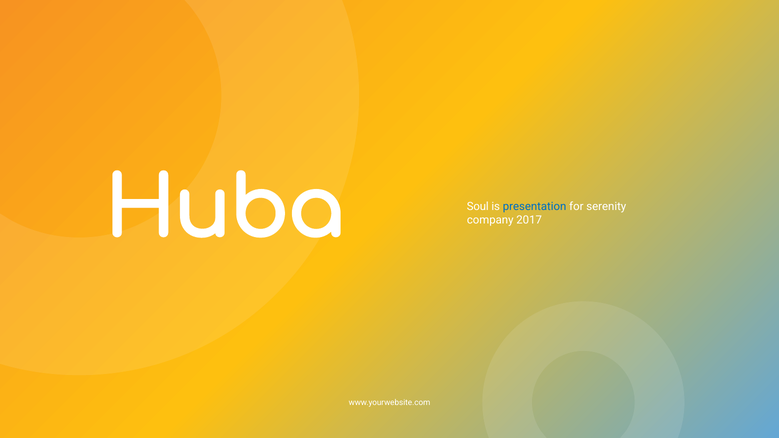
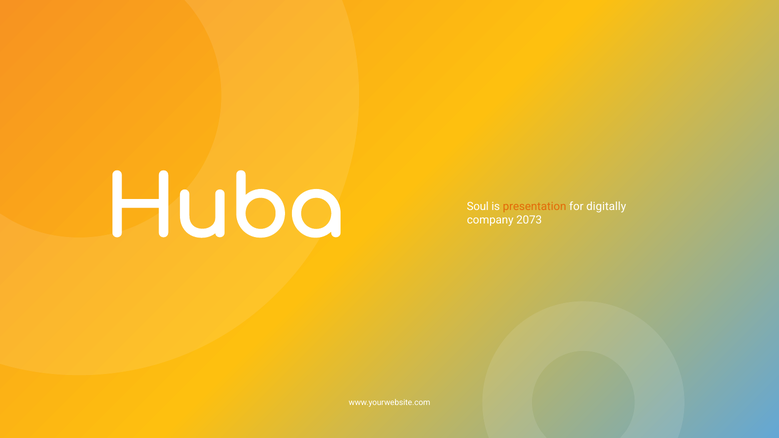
presentation colour: blue -> orange (535, 207)
serenity: serenity -> digitally (606, 207)
2017: 2017 -> 2073 (529, 220)
